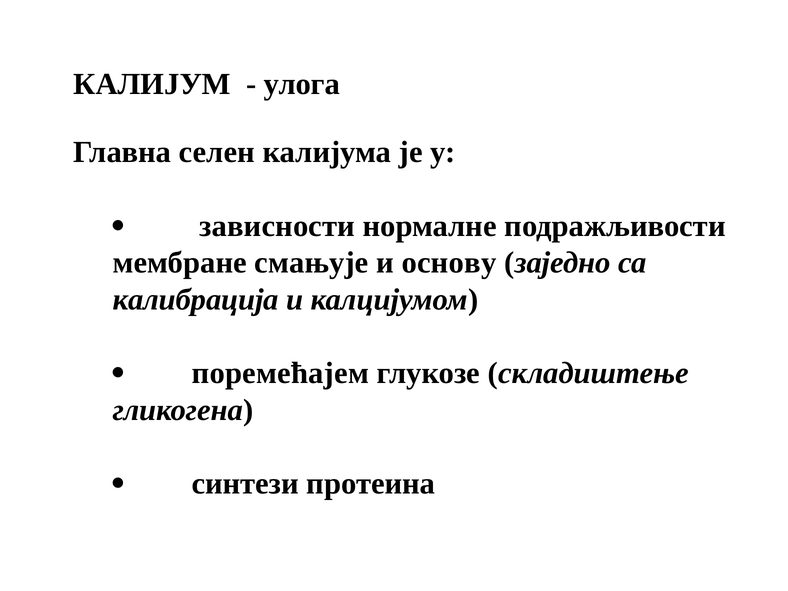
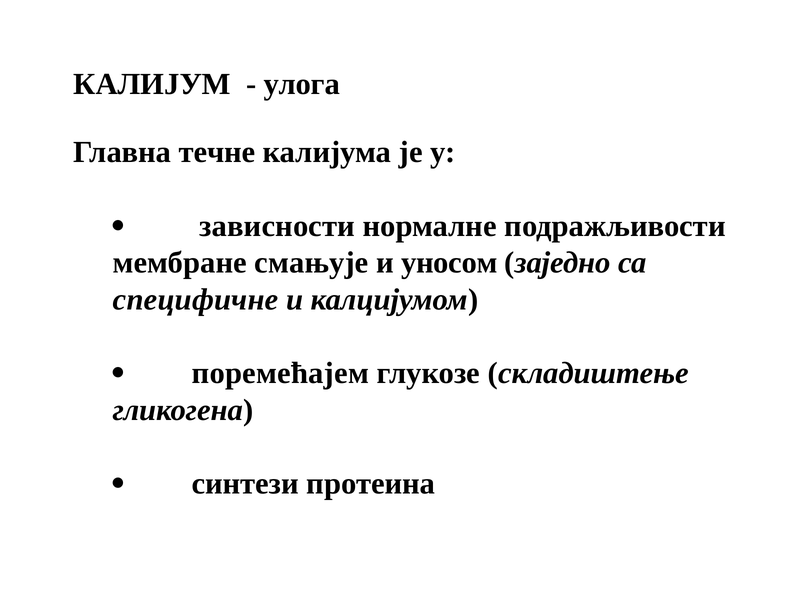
селен: селен -> течне (217, 152)
основу: основу -> уносом (449, 263)
калибрација: калибрација -> специфичне (196, 300)
